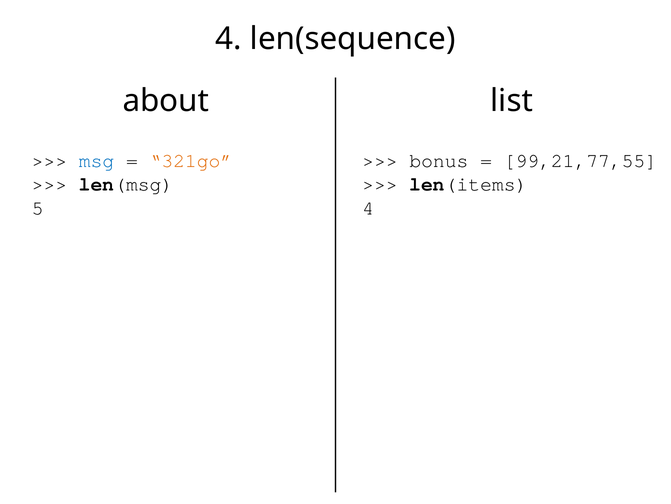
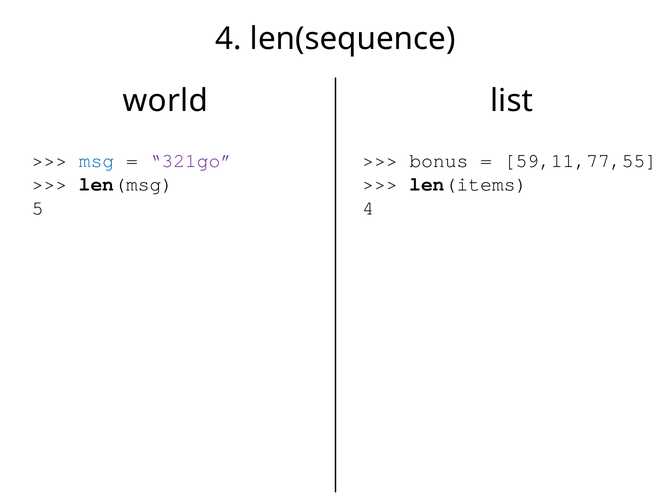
about: about -> world (166, 101)
321go colour: orange -> purple (191, 161)
99,21,77,55: 99,21,77,55 -> 59,11,77,55 (580, 161)
